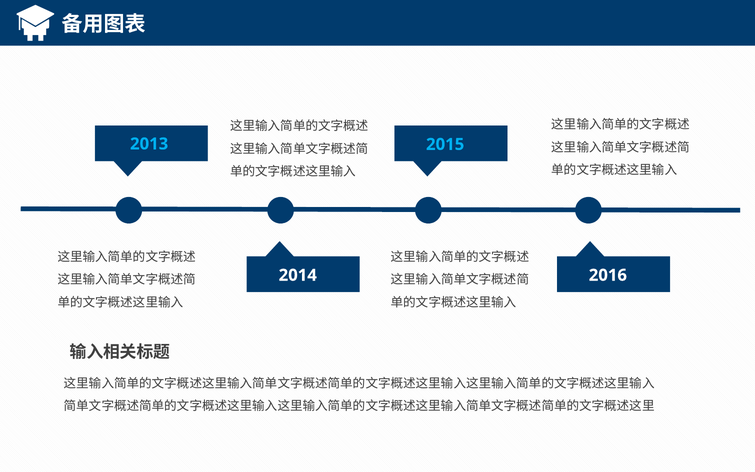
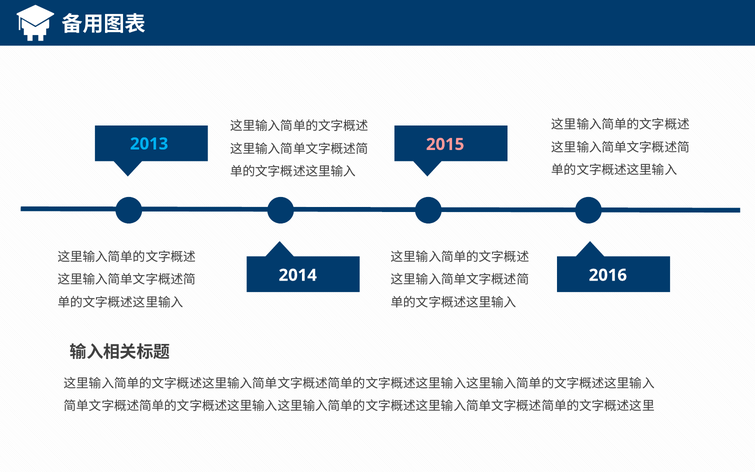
2015 colour: light blue -> pink (445, 144)
